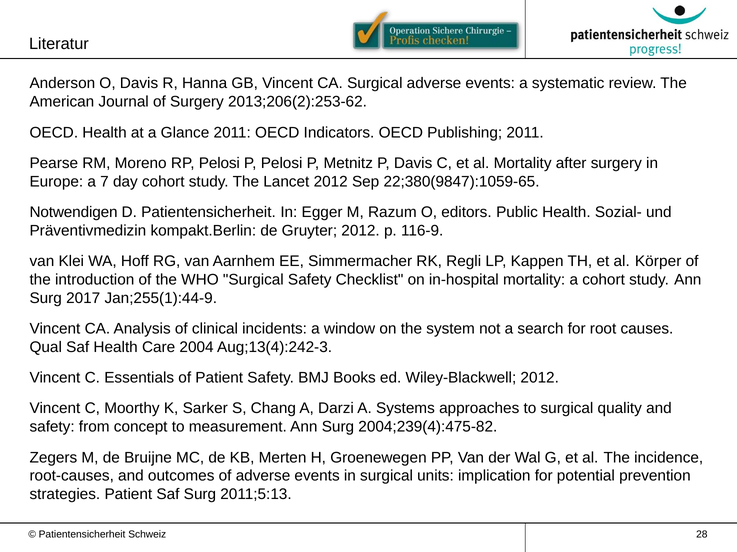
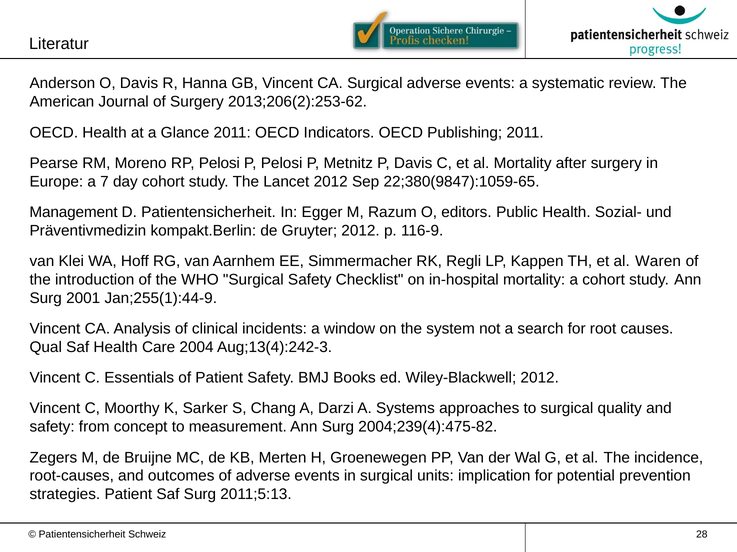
Notwendigen: Notwendigen -> Management (74, 212)
Körper: Körper -> Waren (658, 262)
2017: 2017 -> 2001 (83, 298)
